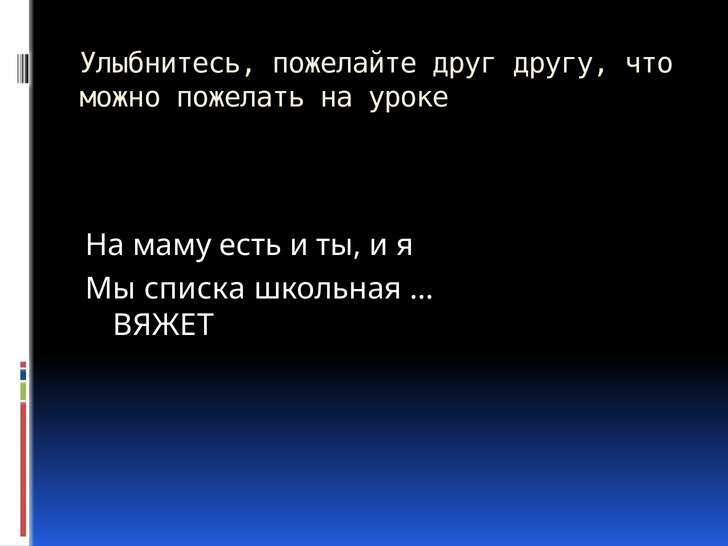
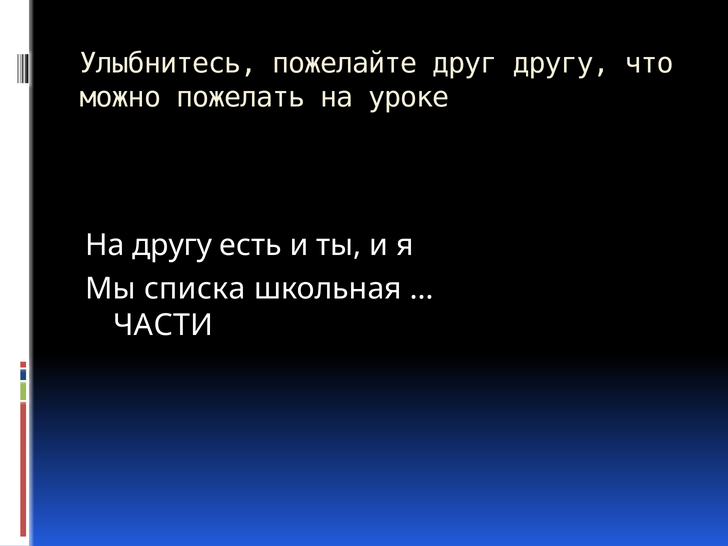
На маму: маму -> другу (172, 245)
ВЯЖЕТ: ВЯЖЕТ -> ЧАСТИ (163, 325)
